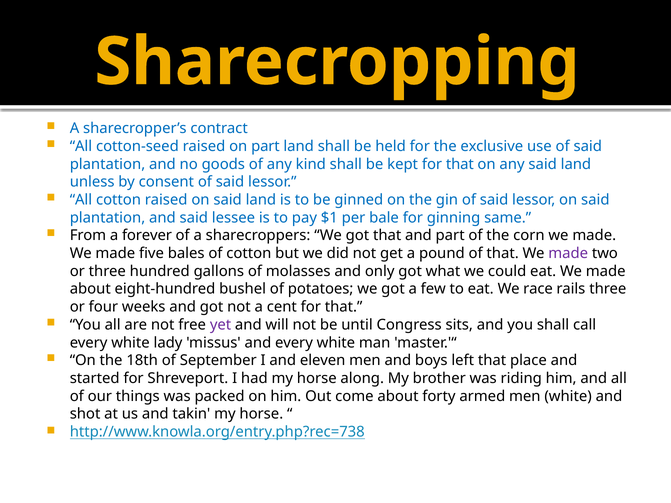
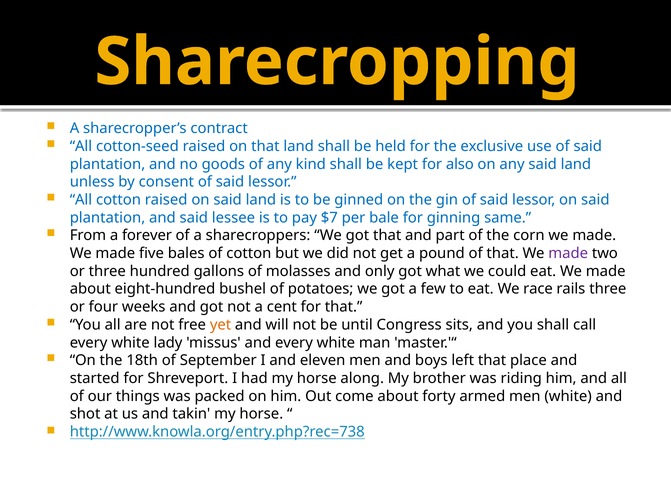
on part: part -> that (265, 146)
kept for that: that -> also (460, 164)
$1: $1 -> $7 (329, 218)
yet colour: purple -> orange (221, 325)
